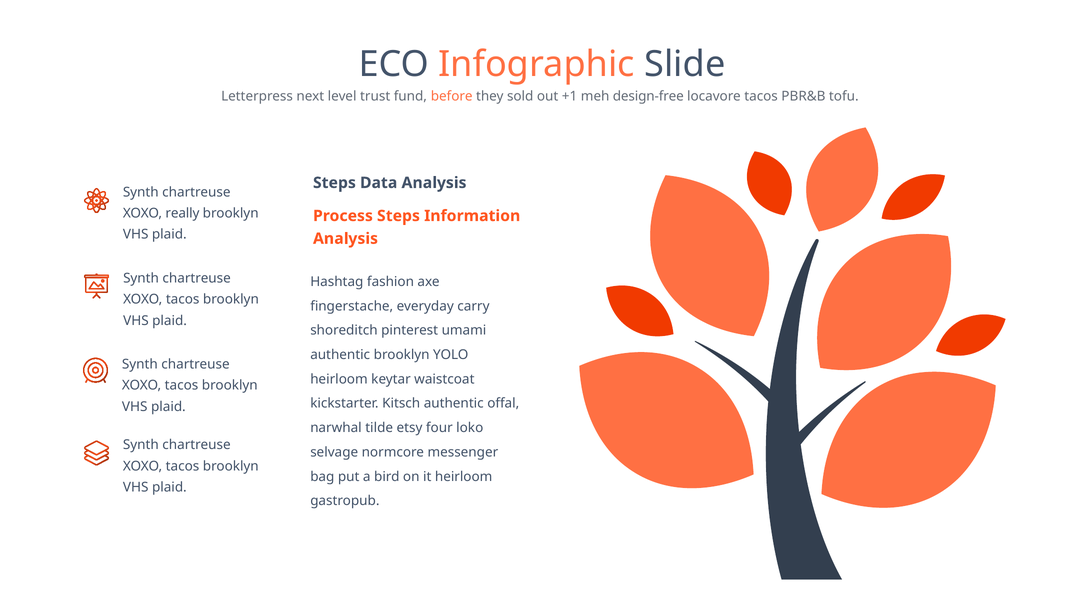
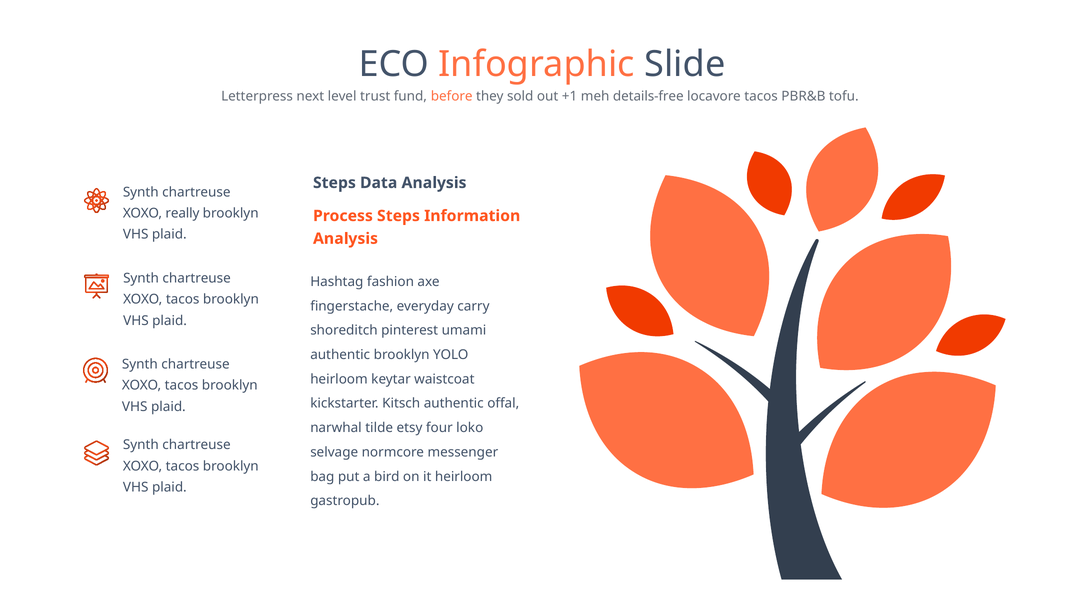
design-free: design-free -> details-free (648, 96)
